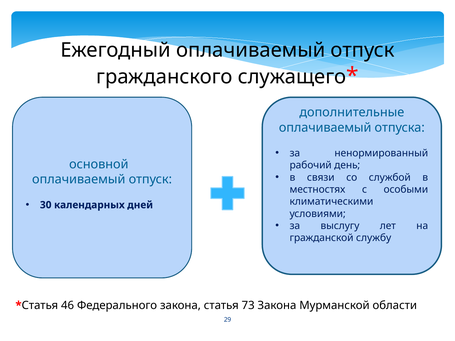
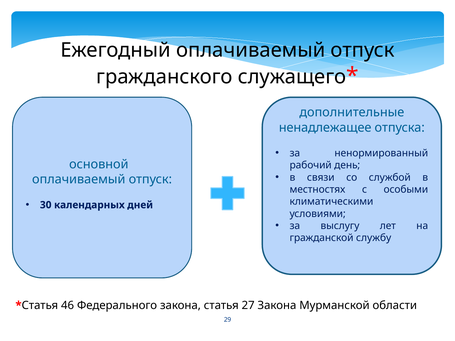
оплачиваемый: оплачиваемый -> ненадлежащее (325, 128)
73: 73 -> 27 (248, 306)
